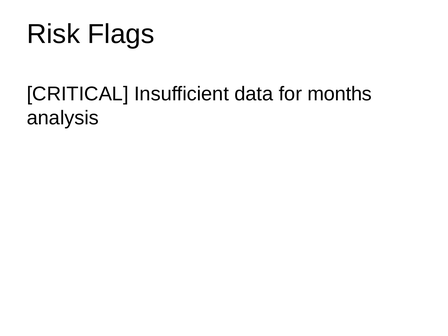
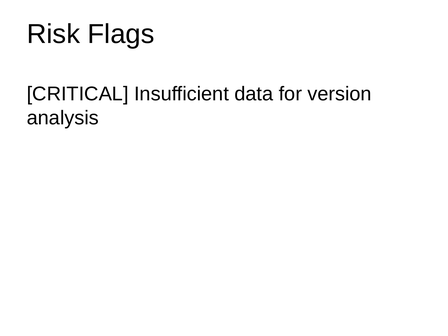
months: months -> version (340, 94)
